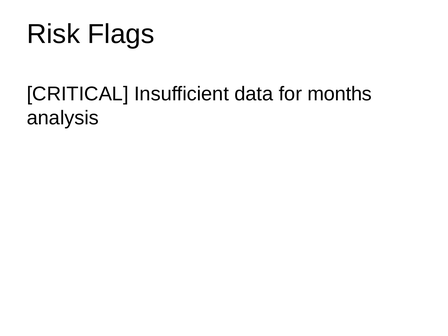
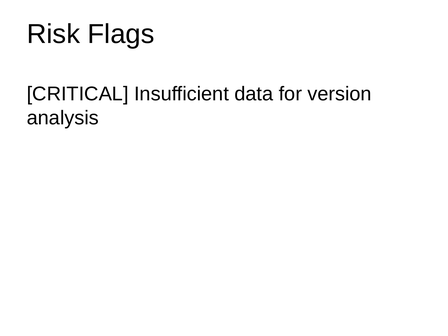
months: months -> version (340, 94)
